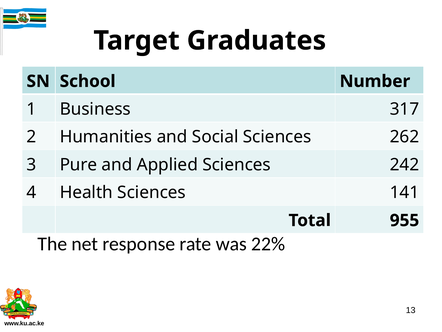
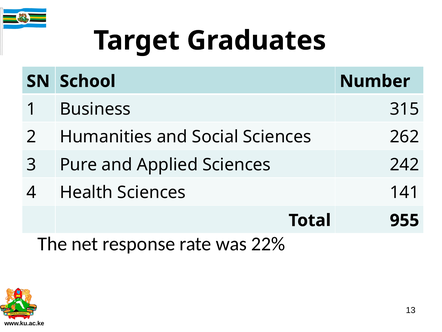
317: 317 -> 315 (405, 109)
